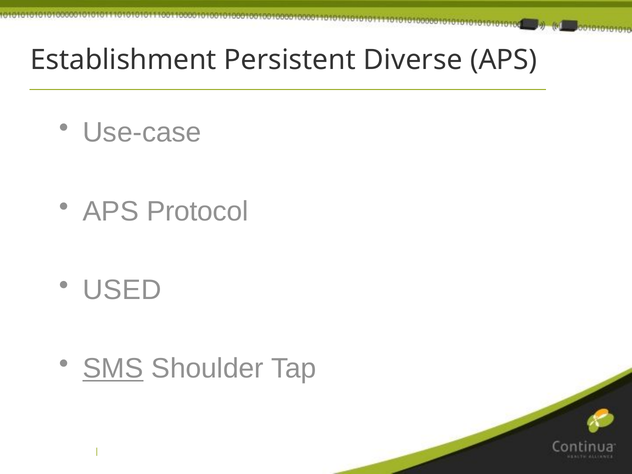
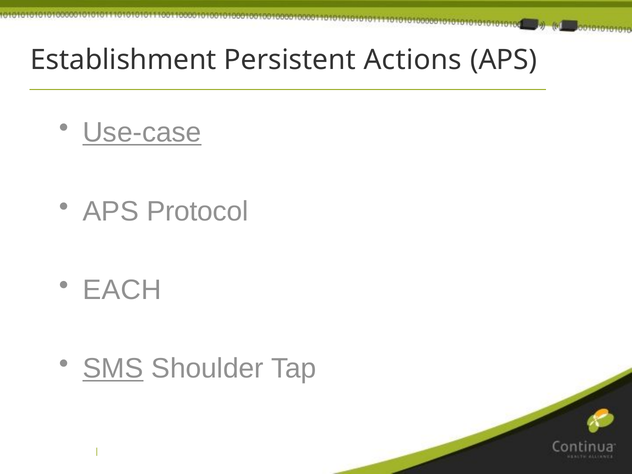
Diverse: Diverse -> Actions (413, 60)
Use-case underline: none -> present (142, 133)
USED: USED -> EACH (122, 290)
